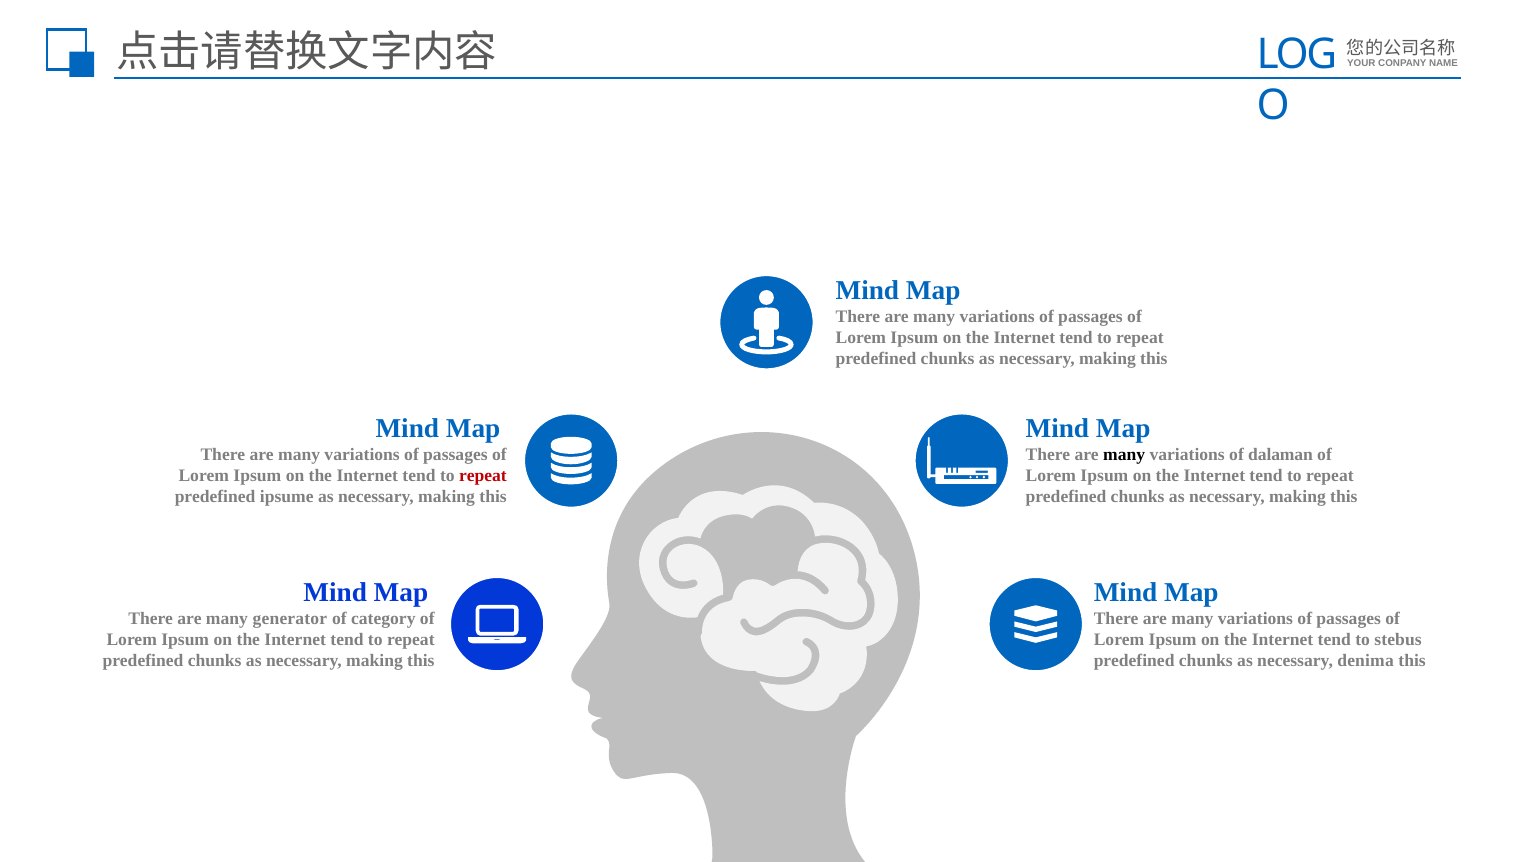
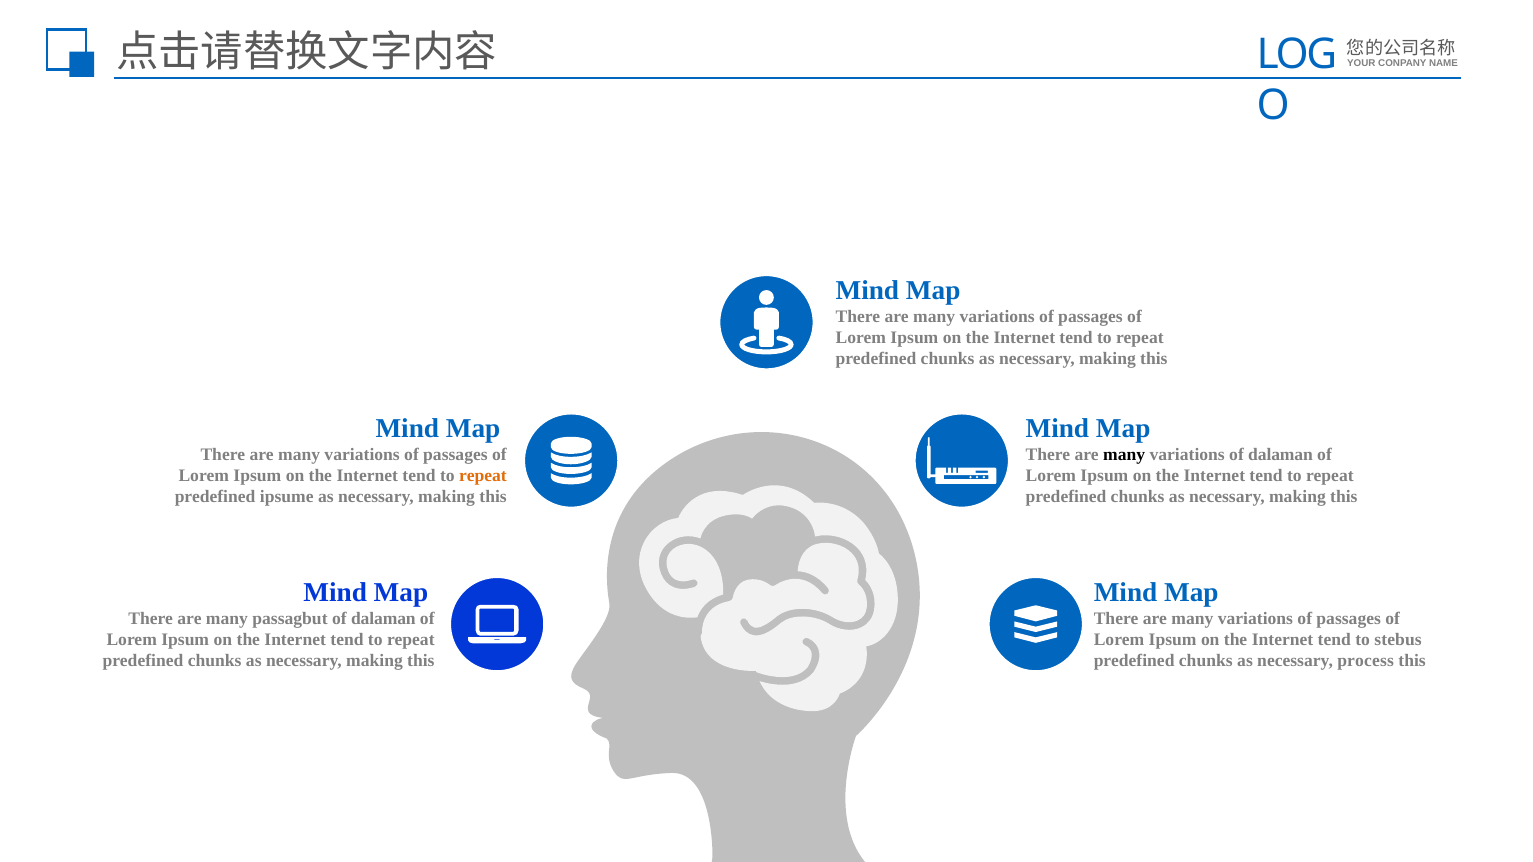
repeat colour: red -> orange (483, 476)
generator: generator -> passagbut (290, 619)
category: category -> dalaman (383, 619)
denima: denima -> process (1366, 661)
